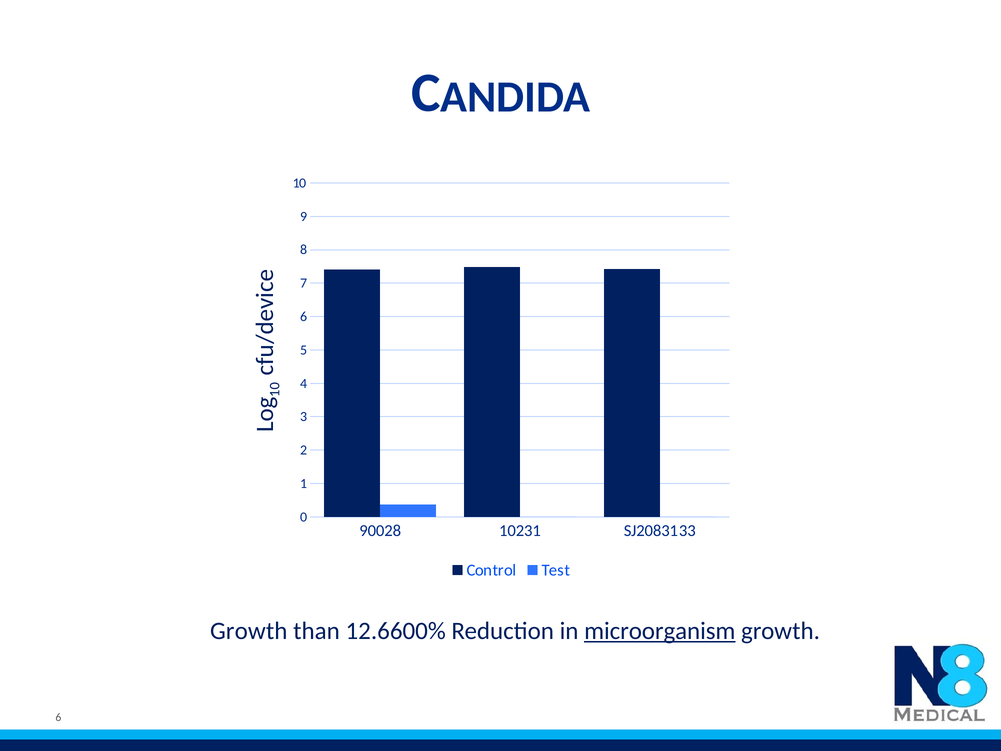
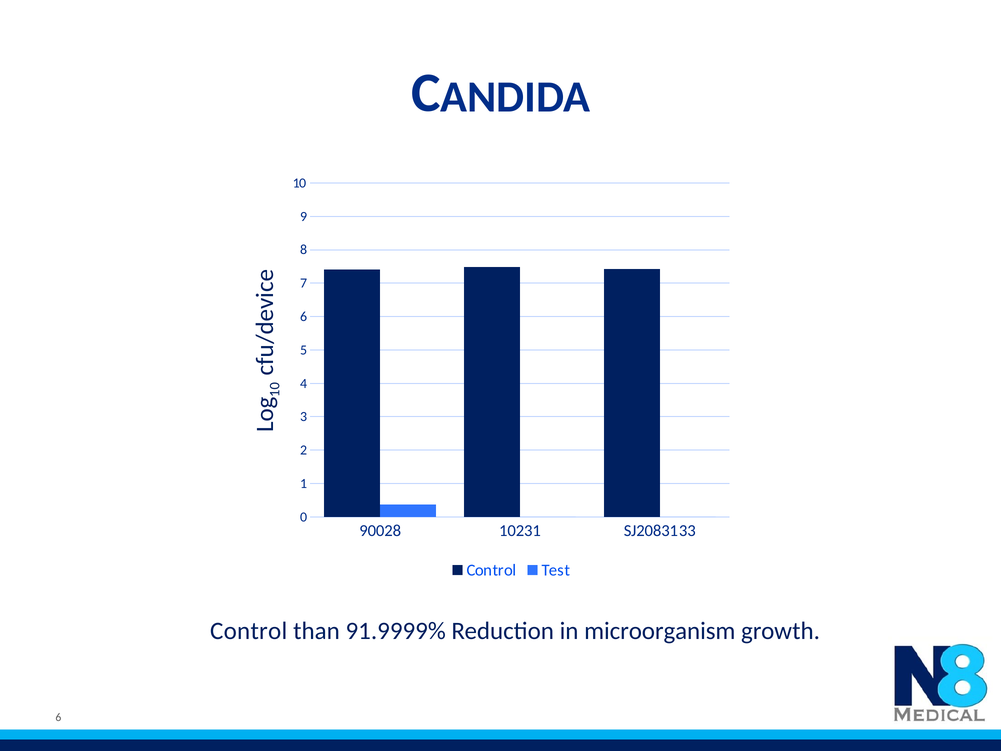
Growth: Growth -> Control (249, 631)
12.6600%: 12.6600% -> 91.9999% (396, 631)
microorganism underline: present -> none (660, 631)
